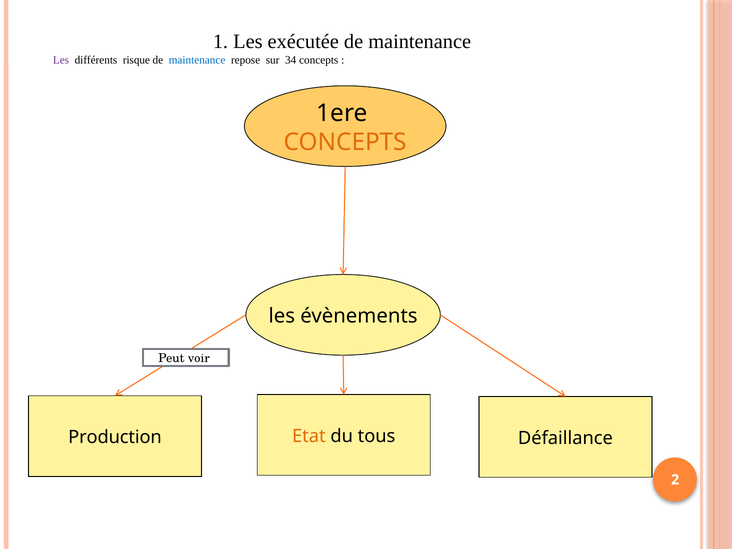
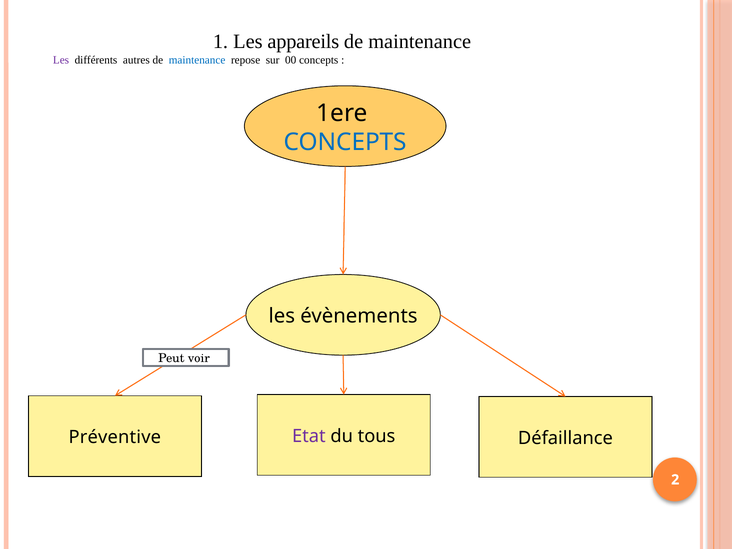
exécutée: exécutée -> appareils (303, 42)
risque: risque -> autres (136, 60)
34: 34 -> 00 (291, 60)
CONCEPTS colour: orange -> blue (345, 142)
Etat colour: orange -> purple (309, 436)
Production: Production -> Préventive (115, 437)
